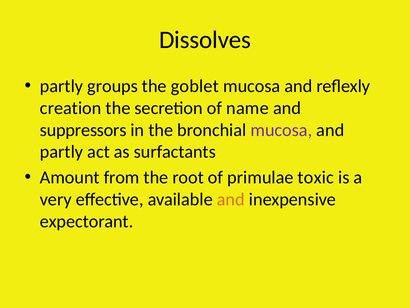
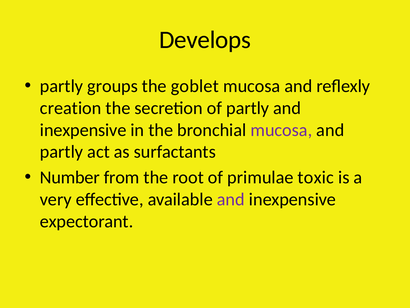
Dissolves: Dissolves -> Develops (205, 40)
of name: name -> partly (248, 108)
suppressors: suppressors -> inexpensive (83, 130)
Amount: Amount -> Number (70, 177)
and colour: orange -> purple (231, 199)
